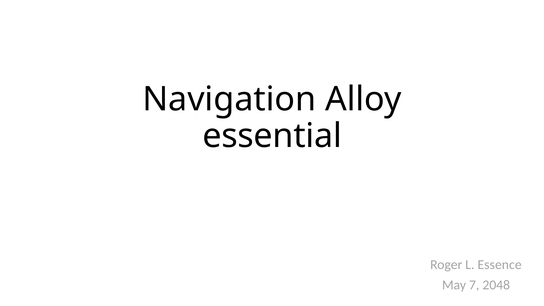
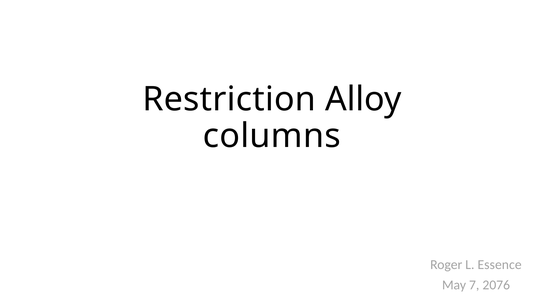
Navigation: Navigation -> Restriction (229, 99)
essential: essential -> columns (272, 136)
2048: 2048 -> 2076 (496, 285)
